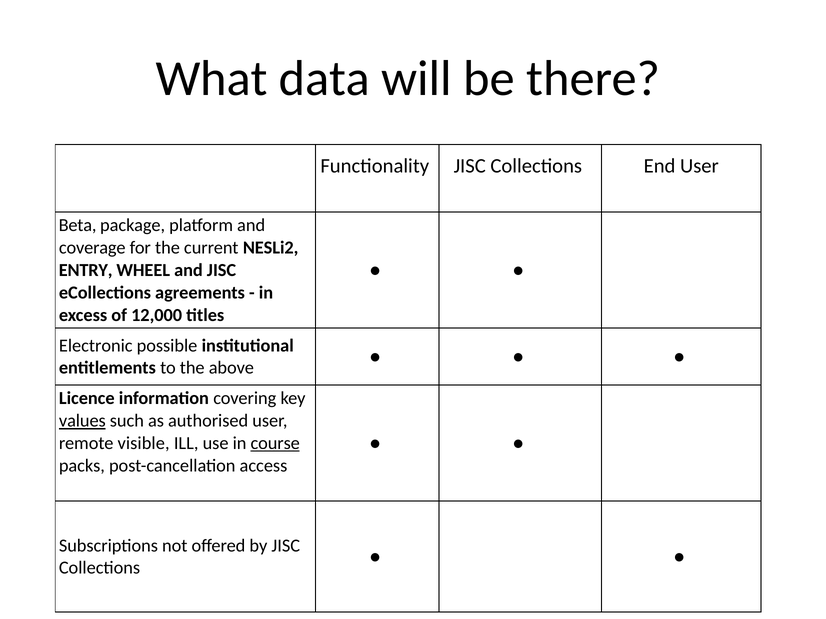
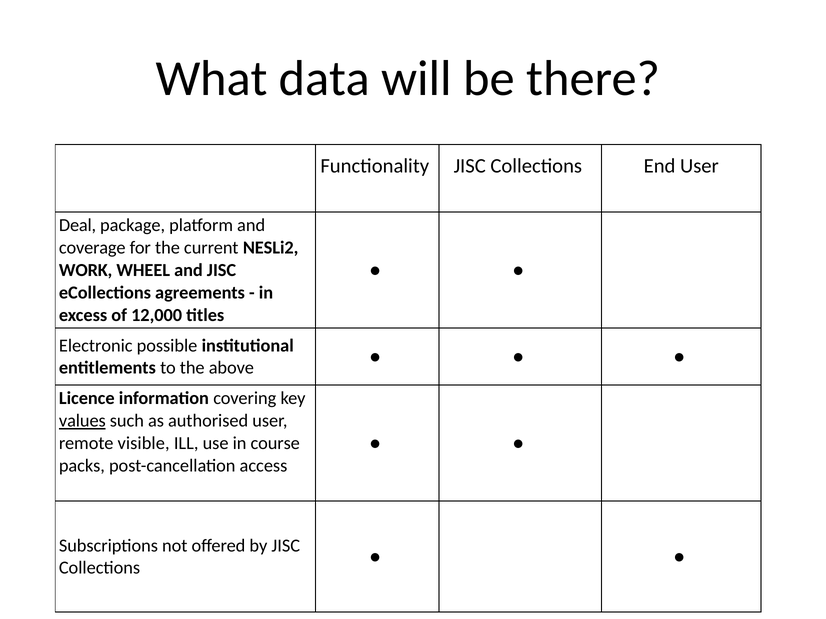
Beta: Beta -> Deal (78, 225)
ENTRY: ENTRY -> WORK (86, 270)
course underline: present -> none (275, 444)
